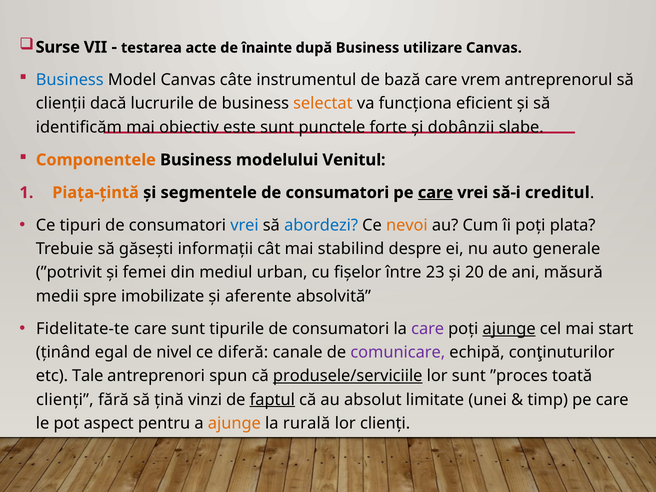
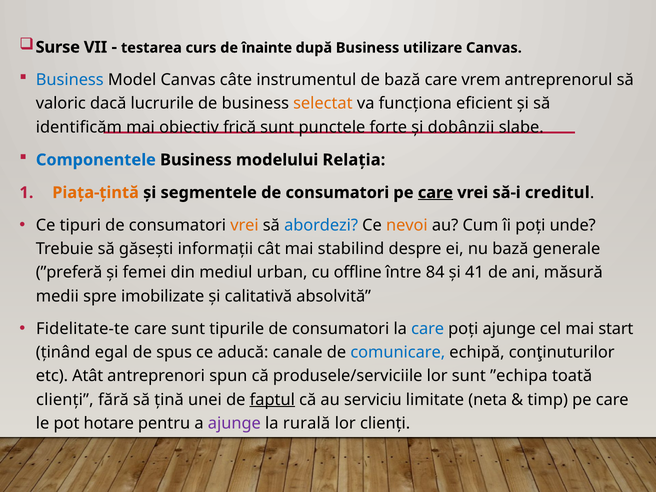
acte: acte -> curs (201, 48)
clienții: clienții -> valoric (61, 104)
este: este -> frică (240, 127)
Componentele colour: orange -> blue (96, 160)
Venitul: Venitul -> Relația (354, 160)
vrei colour: blue -> orange (244, 225)
plata: plata -> unde (573, 225)
nu auto: auto -> bază (510, 249)
”potrivit: ”potrivit -> ”preferă (69, 273)
fișelor: fișelor -> offline (358, 273)
23: 23 -> 84 (435, 273)
20: 20 -> 41 (474, 273)
aferente: aferente -> calitativă (258, 296)
care colour: purple -> blue (428, 329)
ajunge underline: present -> none (509, 329)
nivel: nivel -> spus (174, 352)
diferă: diferă -> aducă (243, 352)
comunicare colour: purple -> blue (398, 352)
Tale: Tale -> Atât (88, 376)
produsele/serviciile underline: present -> none (348, 376)
”proces: ”proces -> ”echipa (519, 376)
vinzi: vinzi -> unei (205, 400)
absolut: absolut -> serviciu (373, 400)
unei: unei -> neta (488, 400)
aspect: aspect -> hotare (109, 423)
ajunge colour: orange -> purple (234, 423)
